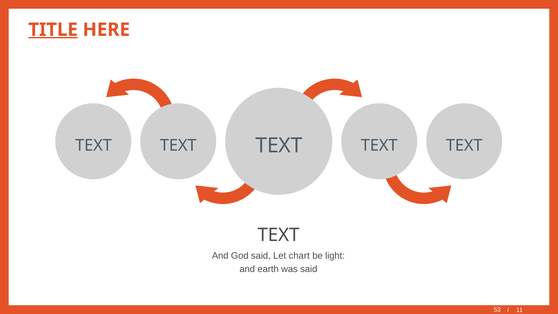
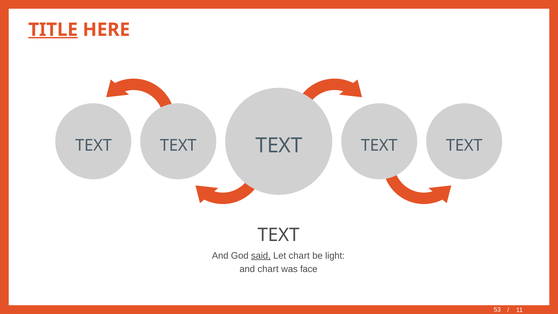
said underline: none -> present (261, 255)
and earth: earth -> chart (268, 269)
was said: said -> face (309, 269)
